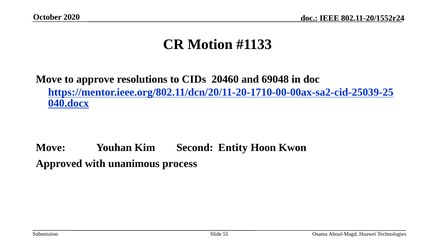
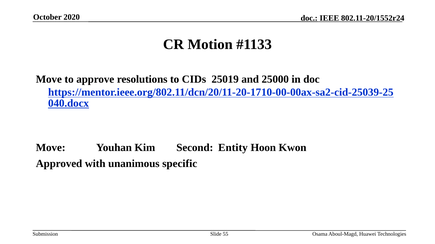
20460: 20460 -> 25019 (225, 80)
69048: 69048 -> 25000 (275, 80)
process: process -> specific (180, 164)
